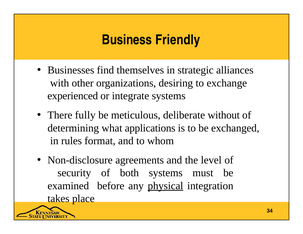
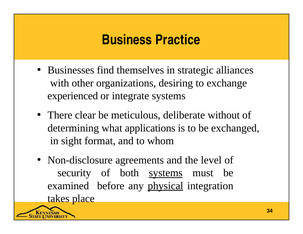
Friendly: Friendly -> Practice (178, 40)
fully: fully -> clear (85, 115)
rules: rules -> sight (72, 141)
systems underline: none -> present (166, 173)
